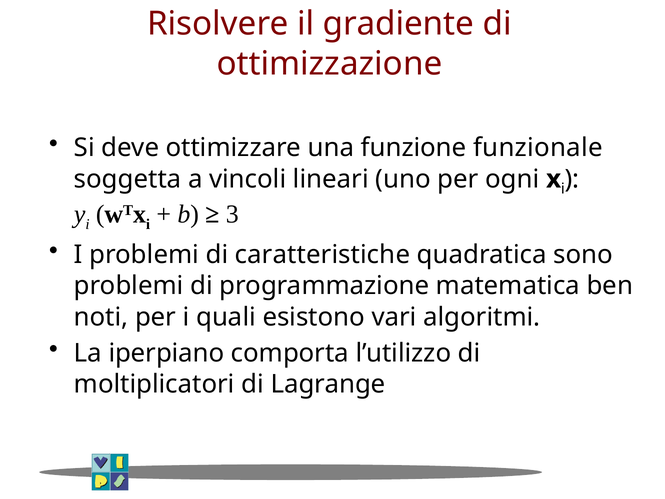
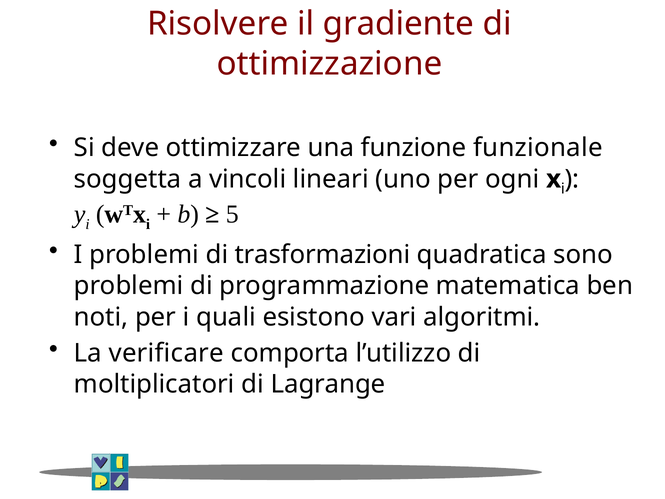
3: 3 -> 5 (232, 214)
caratteristiche: caratteristiche -> trasformazioni (323, 255)
iperpiano: iperpiano -> verificare (166, 353)
